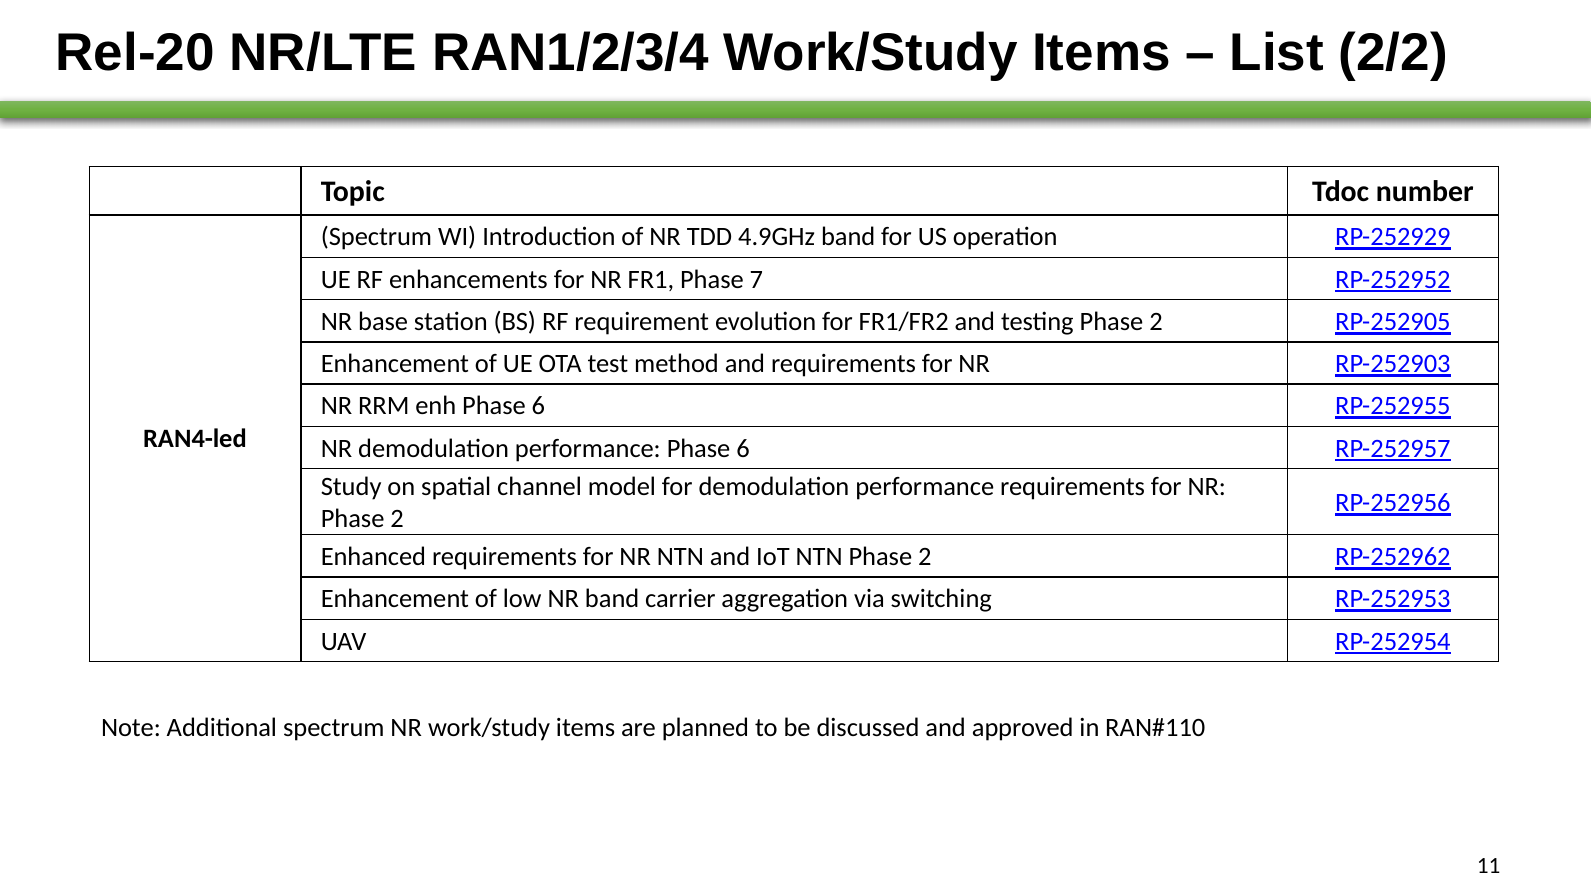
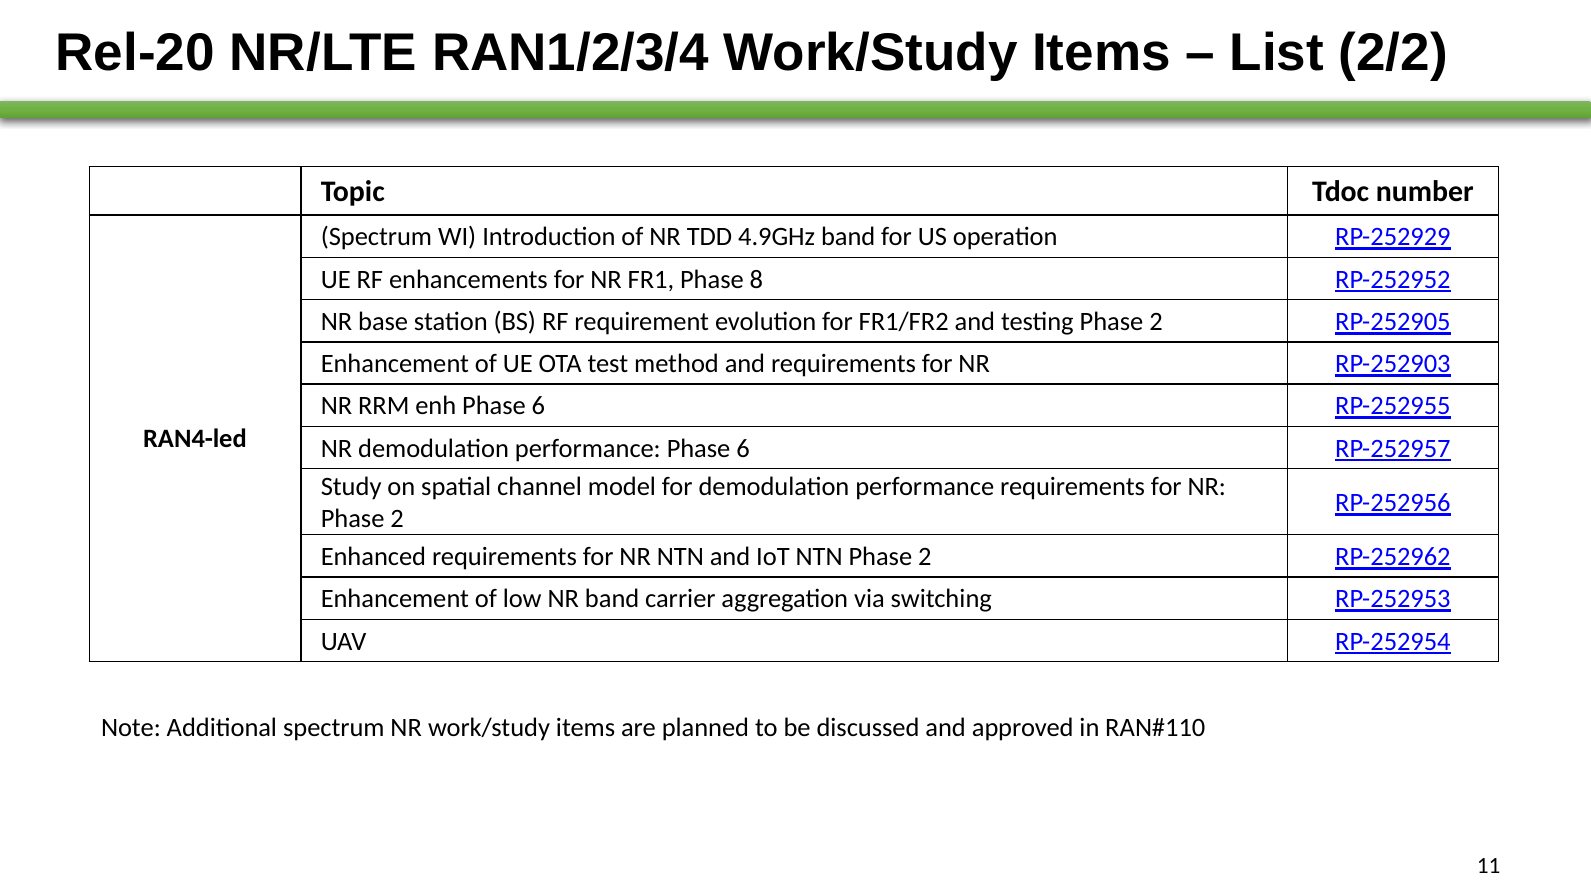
7: 7 -> 8 (756, 279)
